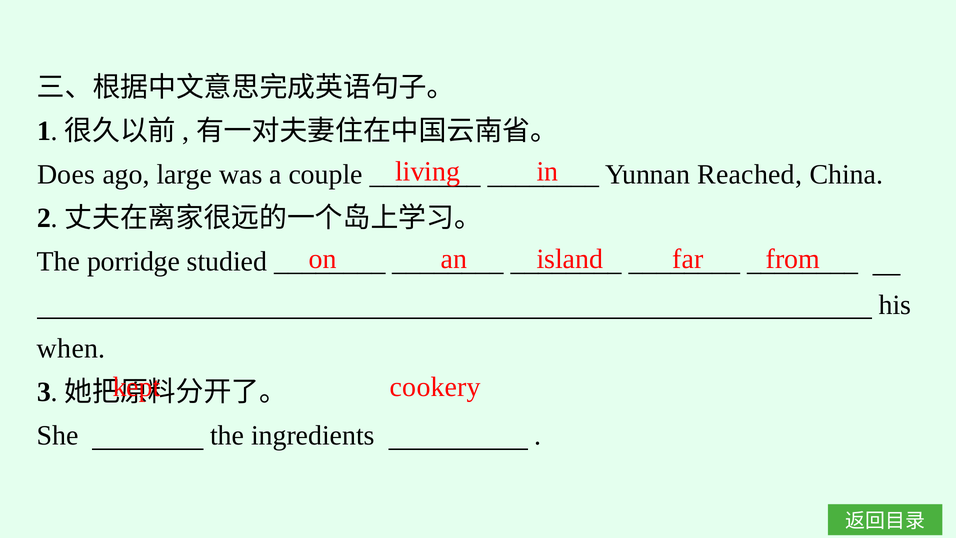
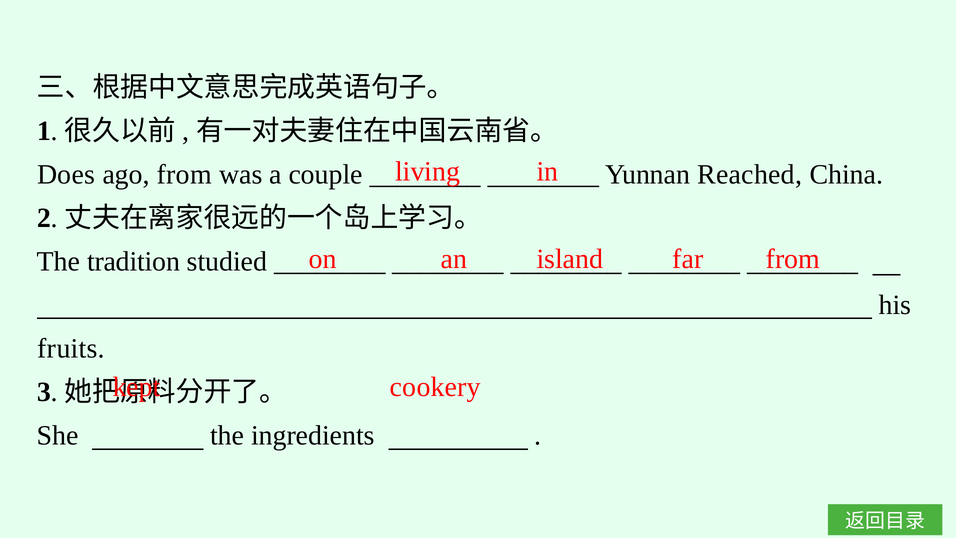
ago large: large -> from (184, 174)
porridge: porridge -> tradition (133, 261)
when: when -> fruits (71, 348)
